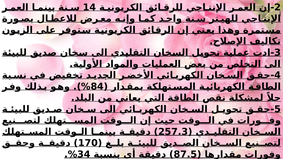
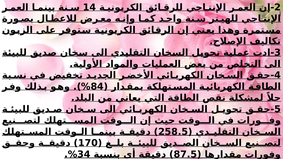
257.3: 257.3 -> 258.5 (173, 132)
